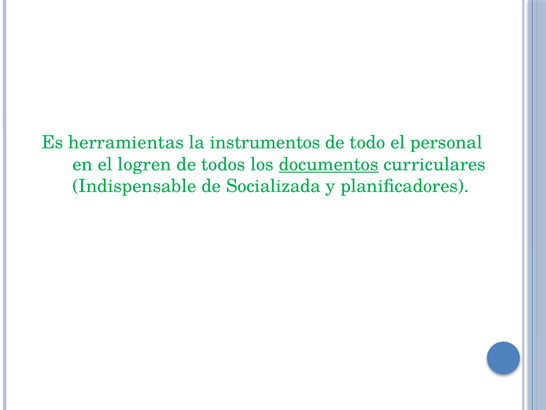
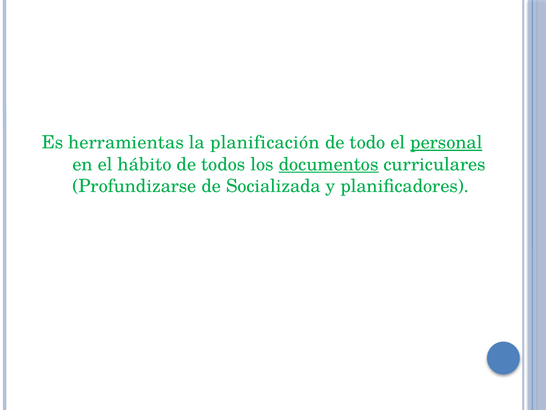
instrumentos: instrumentos -> planificación (265, 142)
personal underline: none -> present (446, 142)
logren: logren -> hábito (145, 164)
Indispensable: Indispensable -> Profundizarse (134, 186)
